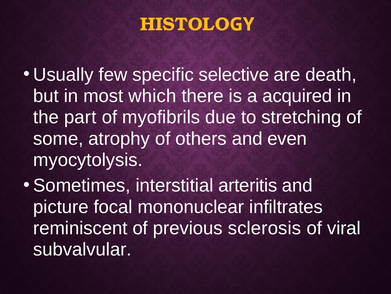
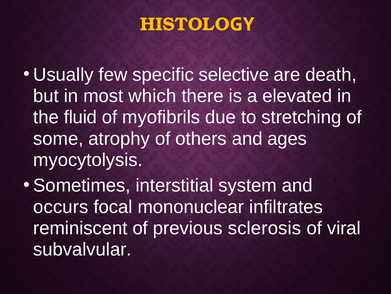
acquired: acquired -> elevated (297, 96)
part: part -> fluid (80, 117)
even: even -> ages (287, 138)
arteritis: arteritis -> system (248, 185)
picture: picture -> occurs (61, 206)
